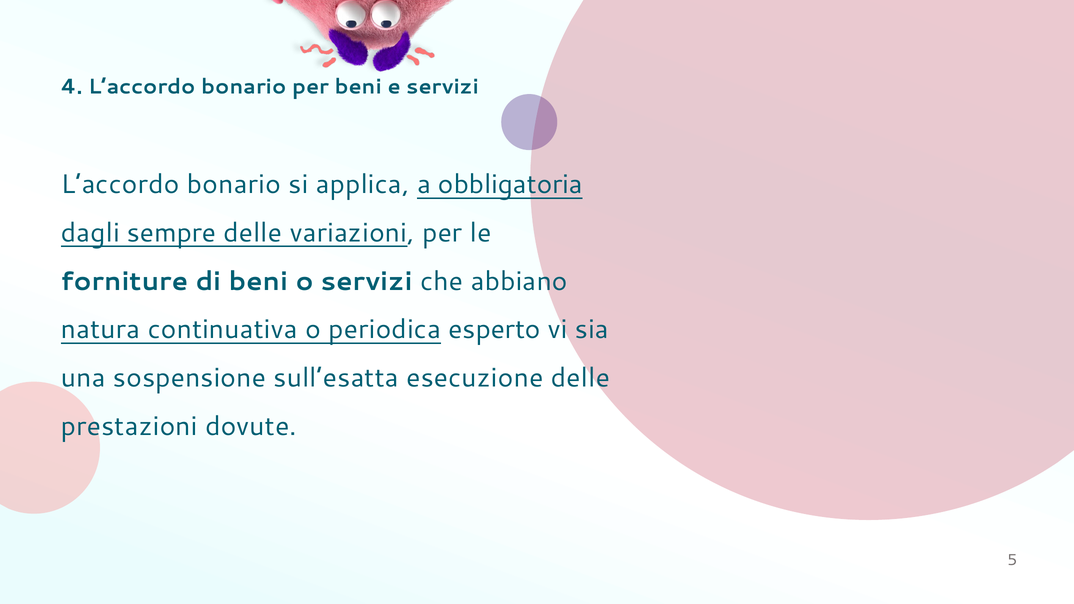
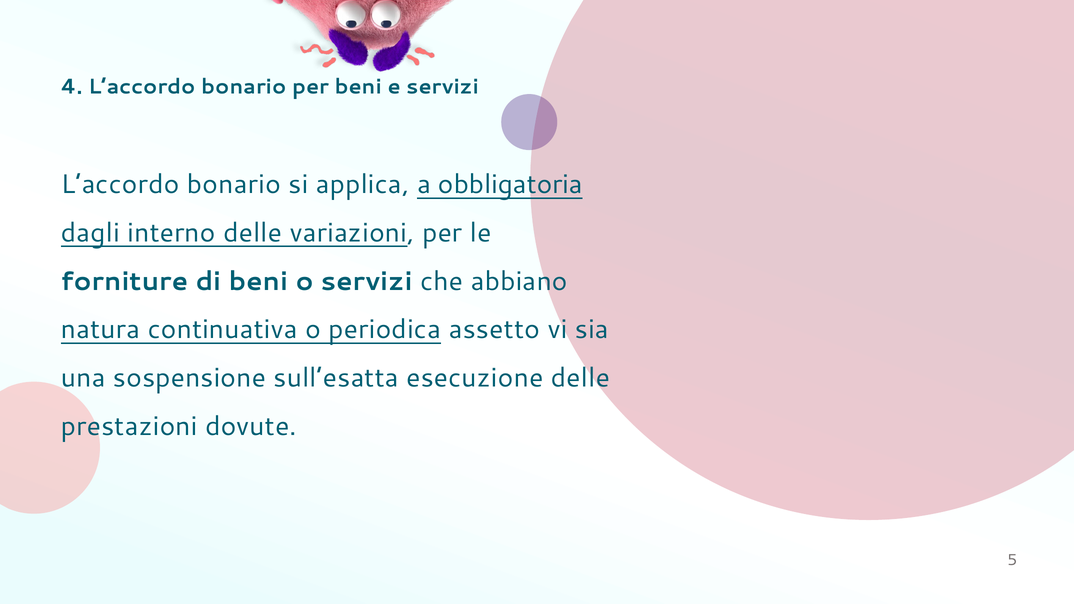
sempre: sempre -> interno (172, 233)
esperto: esperto -> assetto (494, 330)
